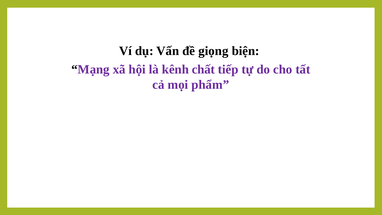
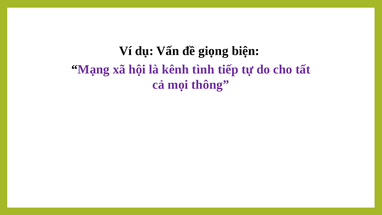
chất: chất -> tình (203, 69)
phẩm: phẩm -> thông (210, 85)
